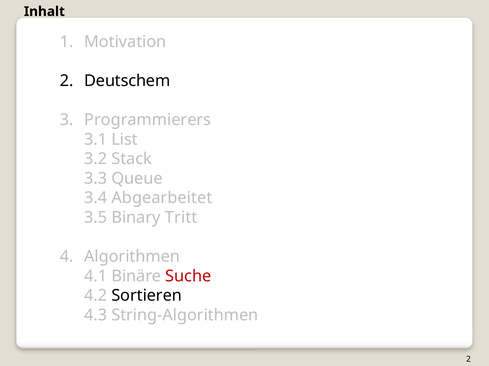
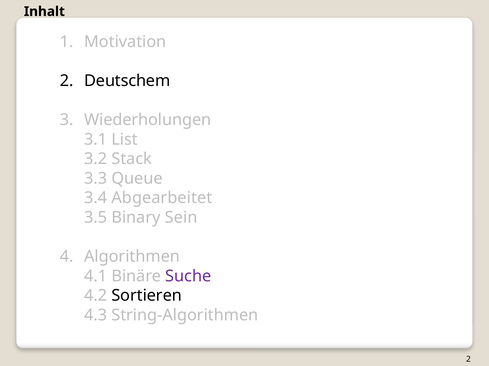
Programmierers: Programmierers -> Wiederholungen (148, 120)
Tritt: Tritt -> Sein (181, 218)
Suche colour: red -> purple (188, 277)
